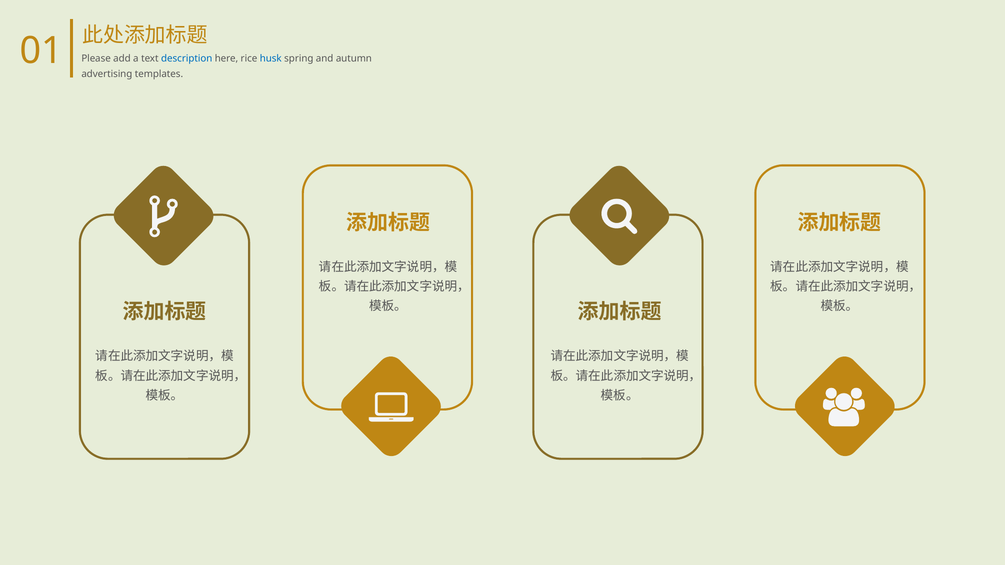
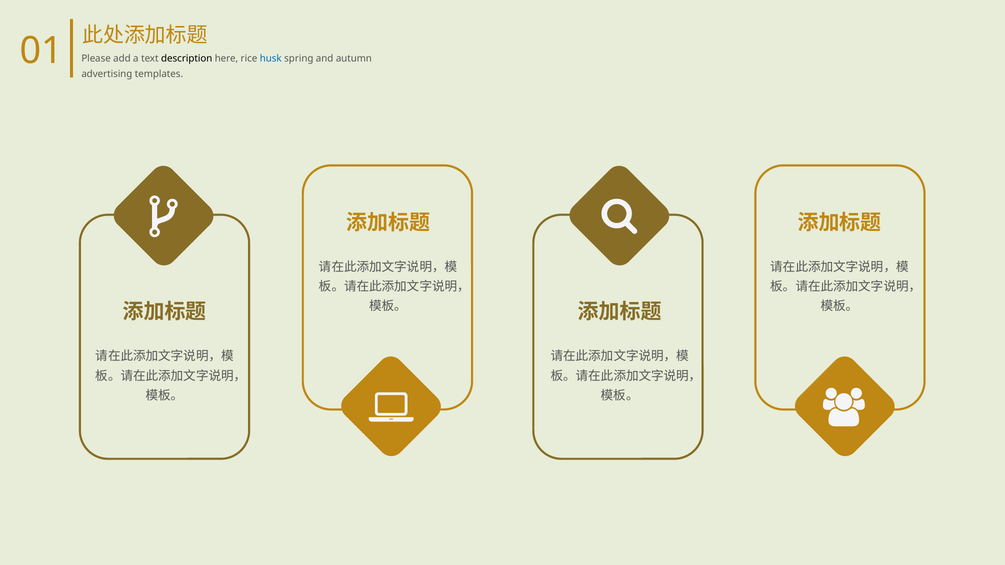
description colour: blue -> black (187, 59)
